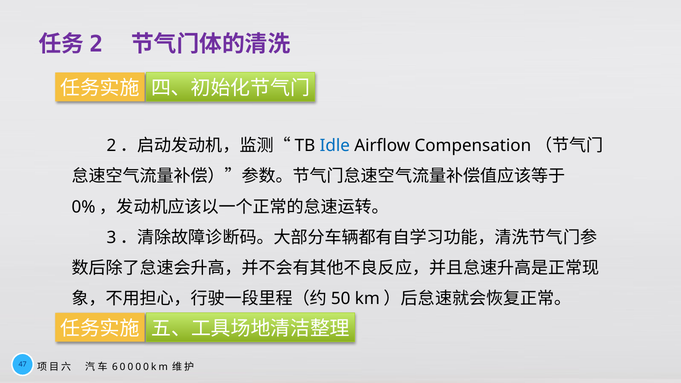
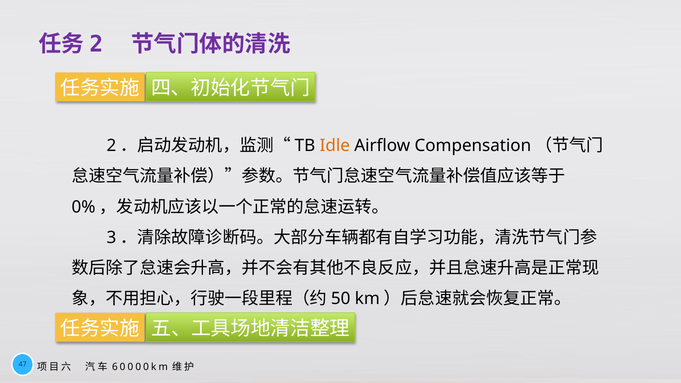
Idle colour: blue -> orange (335, 146)
